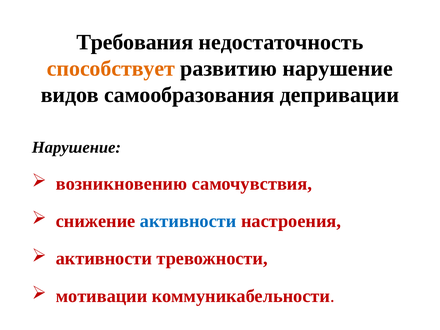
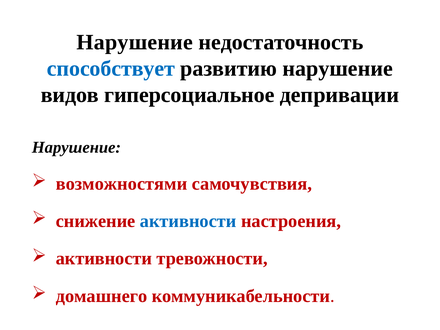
Требования: Требования -> Нарушение (135, 42)
способствует colour: orange -> blue (111, 69)
самообразования: самообразования -> гиперсоциальное (189, 95)
возникновению: возникновению -> возможностями (122, 184)
мотивации: мотивации -> домашнего (102, 296)
